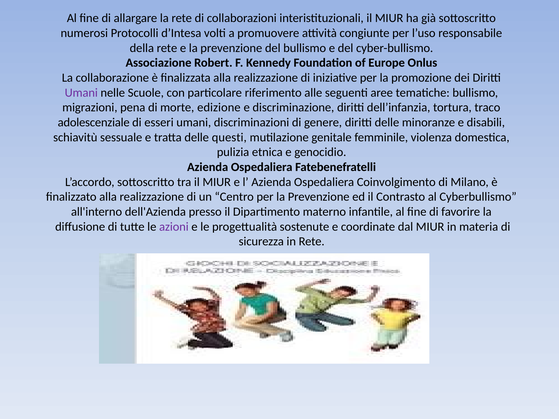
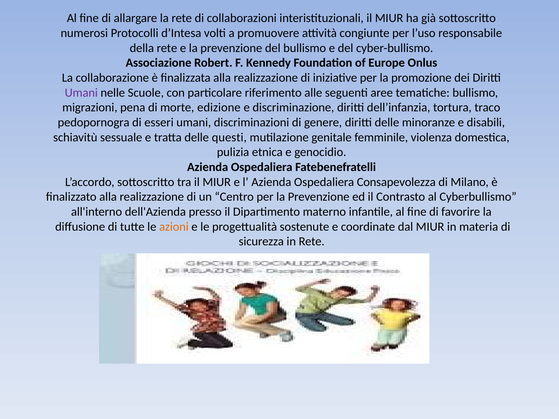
adolescenziale: adolescenziale -> pedopornogra (94, 122)
Coinvolgimento: Coinvolgimento -> Consapevolezza (396, 182)
azioni colour: purple -> orange (174, 227)
